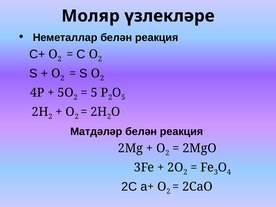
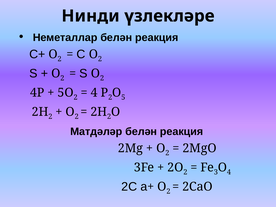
Моляр: Моляр -> Нинди (91, 16)
5: 5 -> 4 (94, 93)
